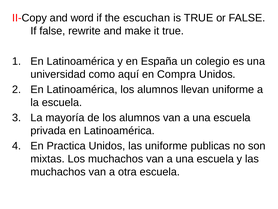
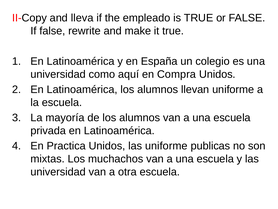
word: word -> lleva (82, 18)
escuchan: escuchan -> empleado (147, 18)
muchachos: muchachos -> universidad (58, 172)
